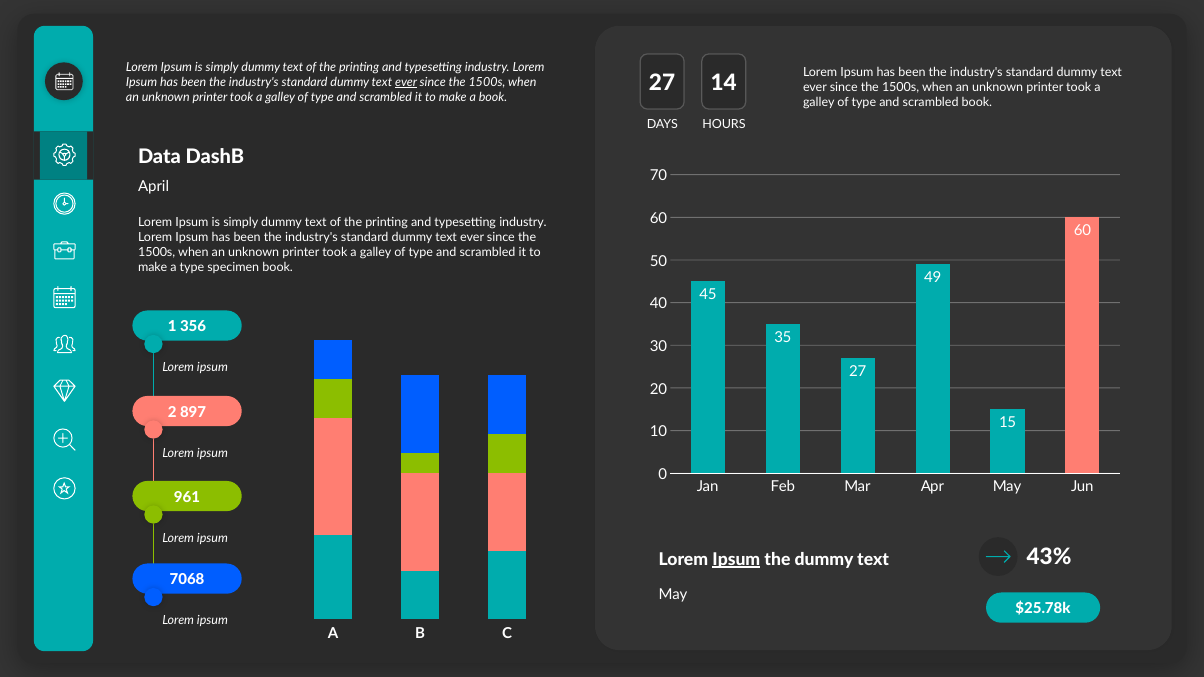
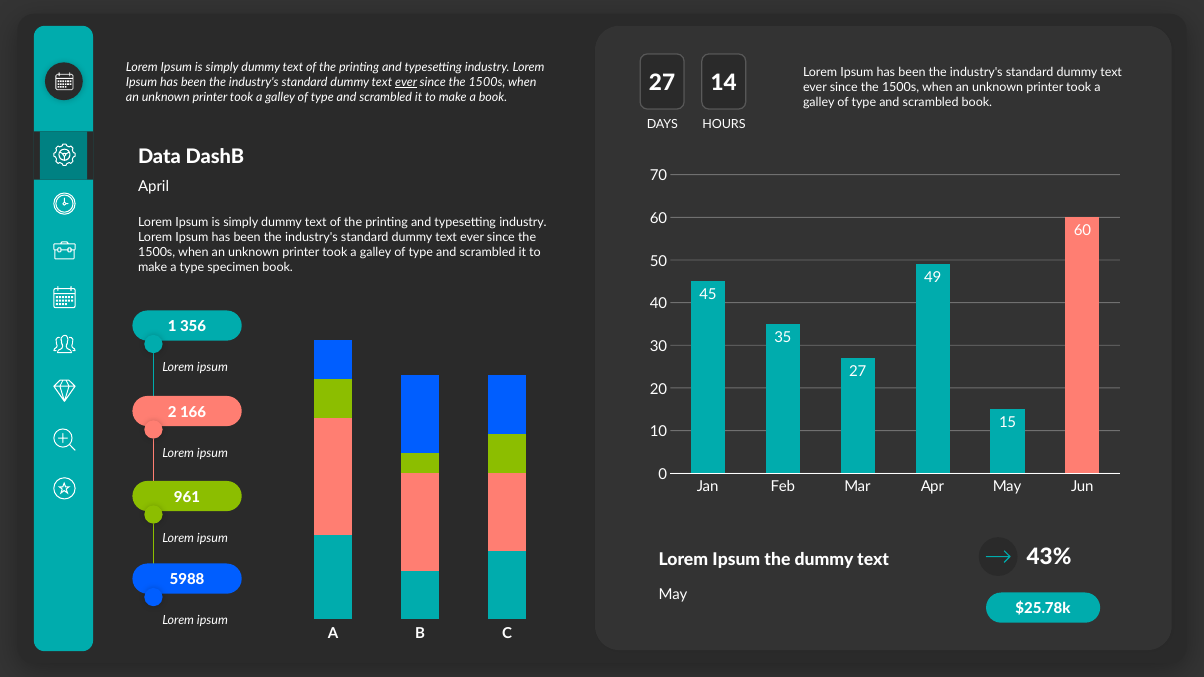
897: 897 -> 166 (193, 412)
Ipsum underline: present -> none (736, 560)
7068: 7068 -> 5988 (187, 580)
